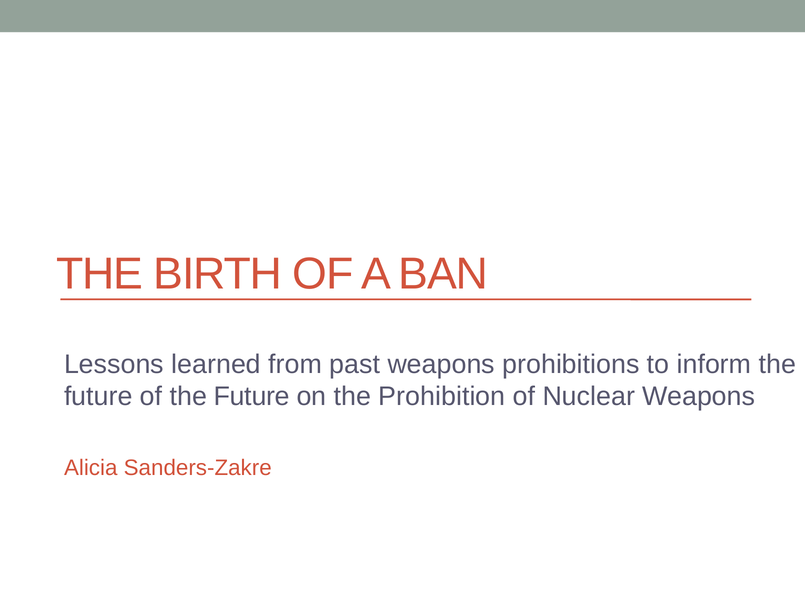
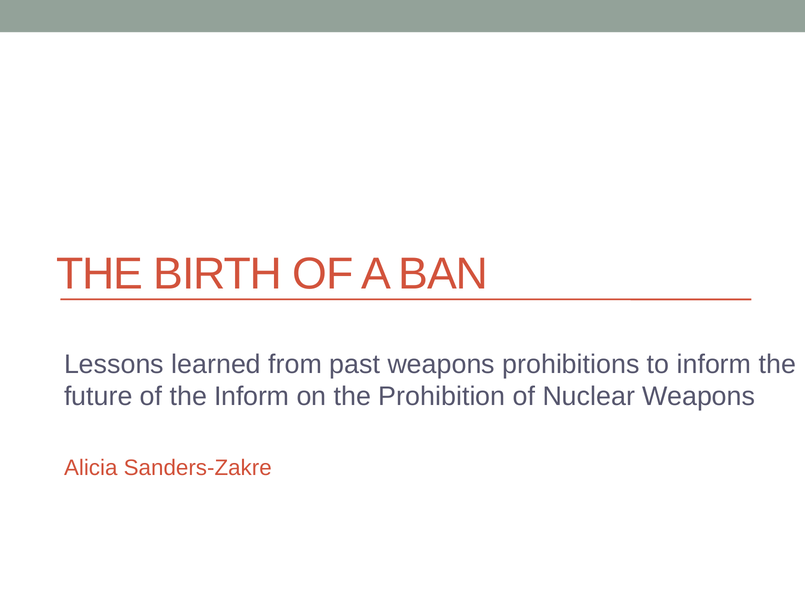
of the Future: Future -> Inform (252, 396)
